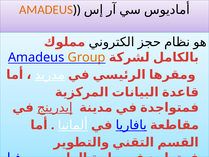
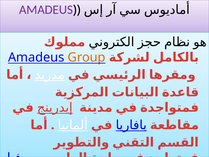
AMADEUS colour: orange -> purple (46, 10)
